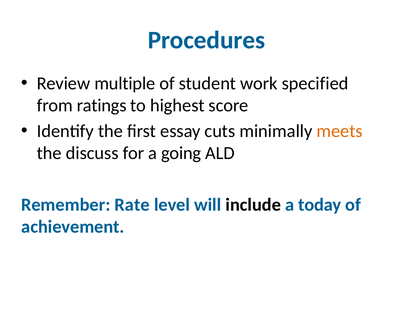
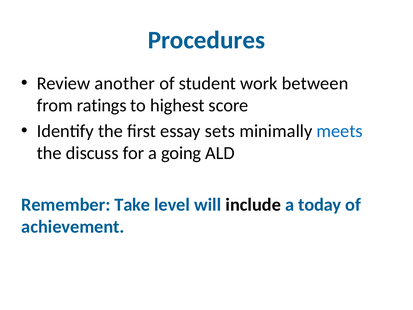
multiple: multiple -> another (125, 83)
specified: specified -> between (315, 83)
cuts: cuts -> sets (220, 131)
meets colour: orange -> blue (340, 131)
Rate: Rate -> Take (132, 204)
